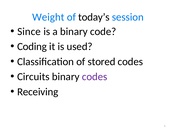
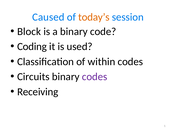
Weight: Weight -> Caused (48, 17)
today’s colour: black -> orange (94, 17)
Since: Since -> Block (29, 31)
stored: stored -> within (101, 62)
